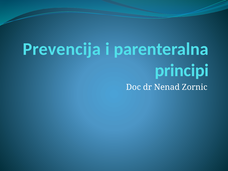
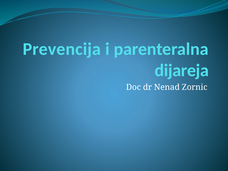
principi: principi -> dijareja (182, 70)
